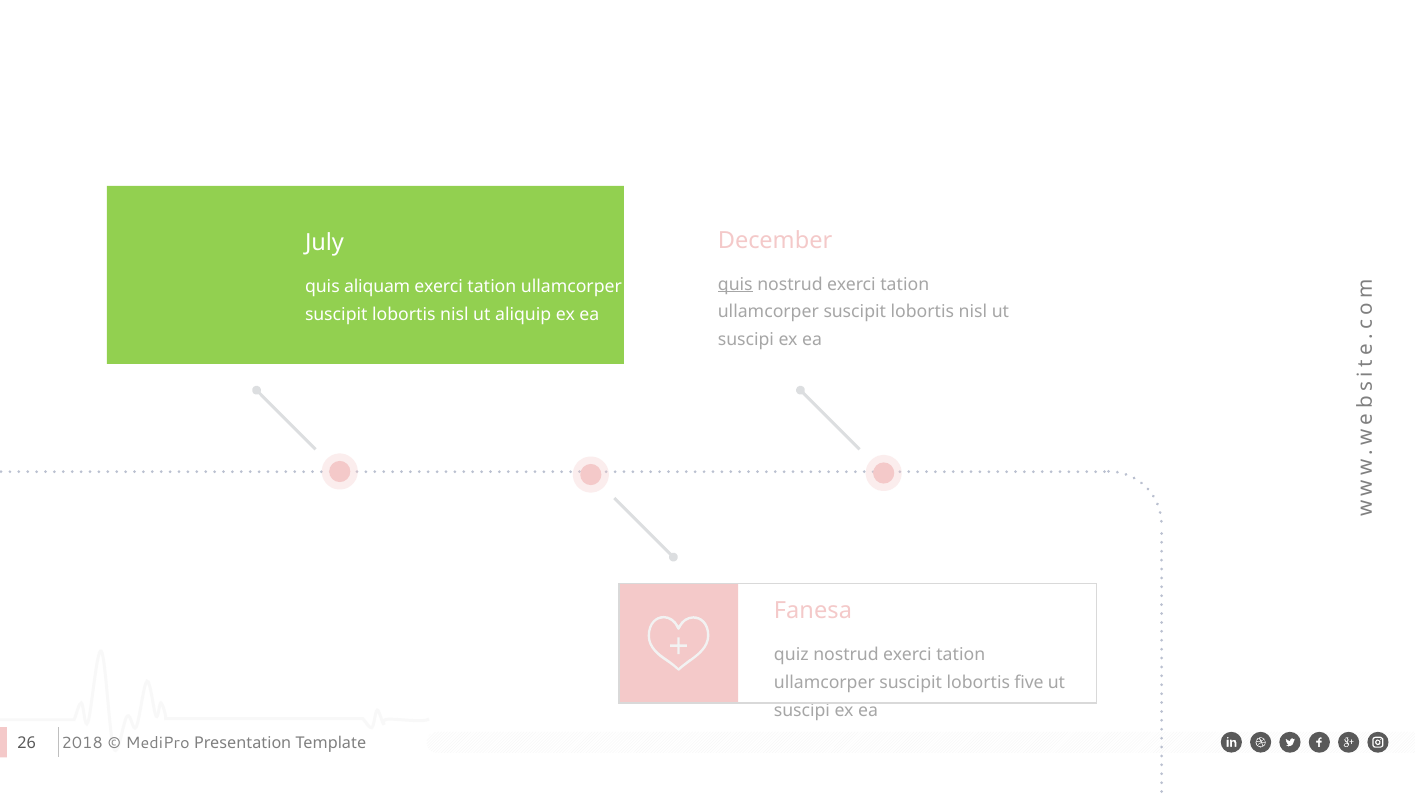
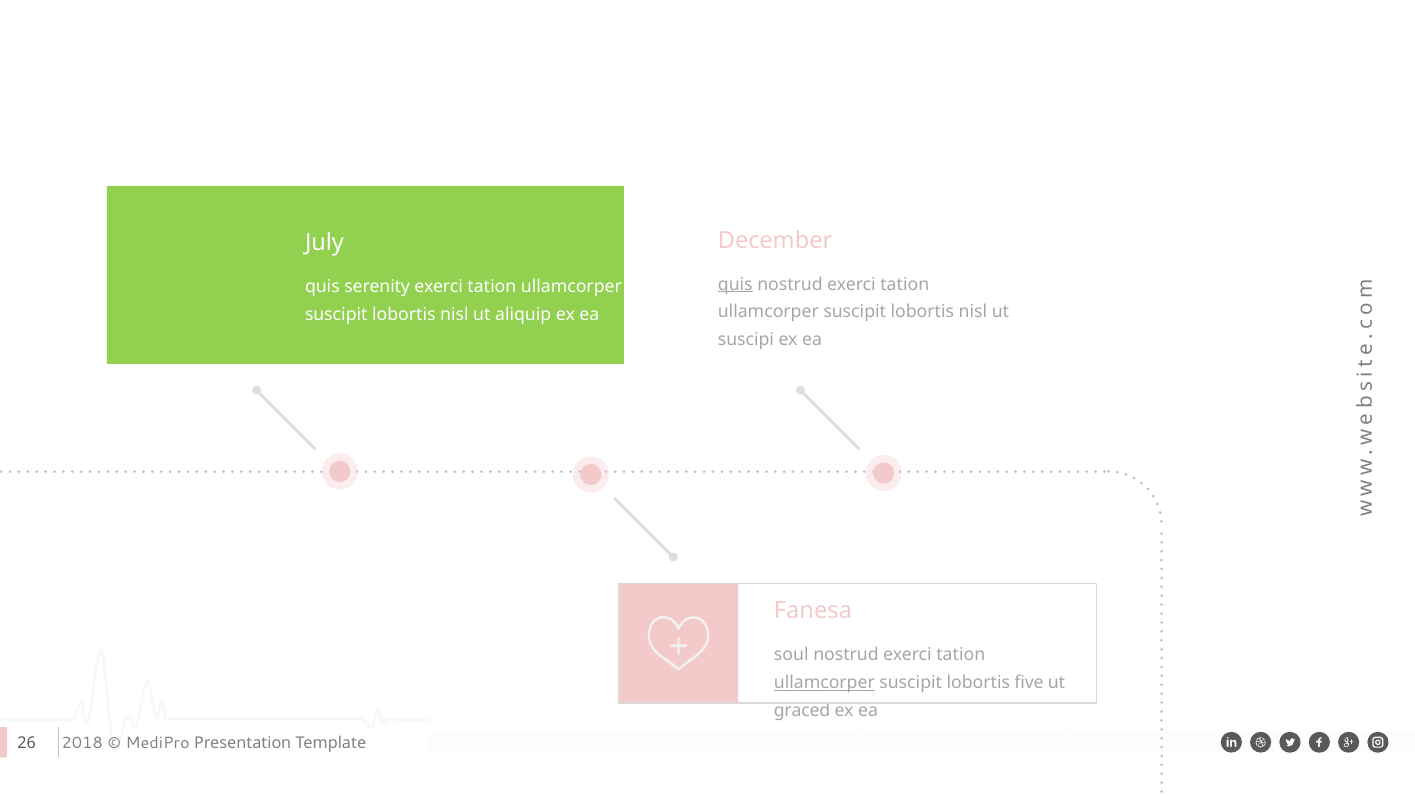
aliquam: aliquam -> serenity (377, 287)
quiz: quiz -> soul (791, 655)
ullamcorper underline: none -> present (824, 683)
suscipi: suscipi -> graced (802, 710)
